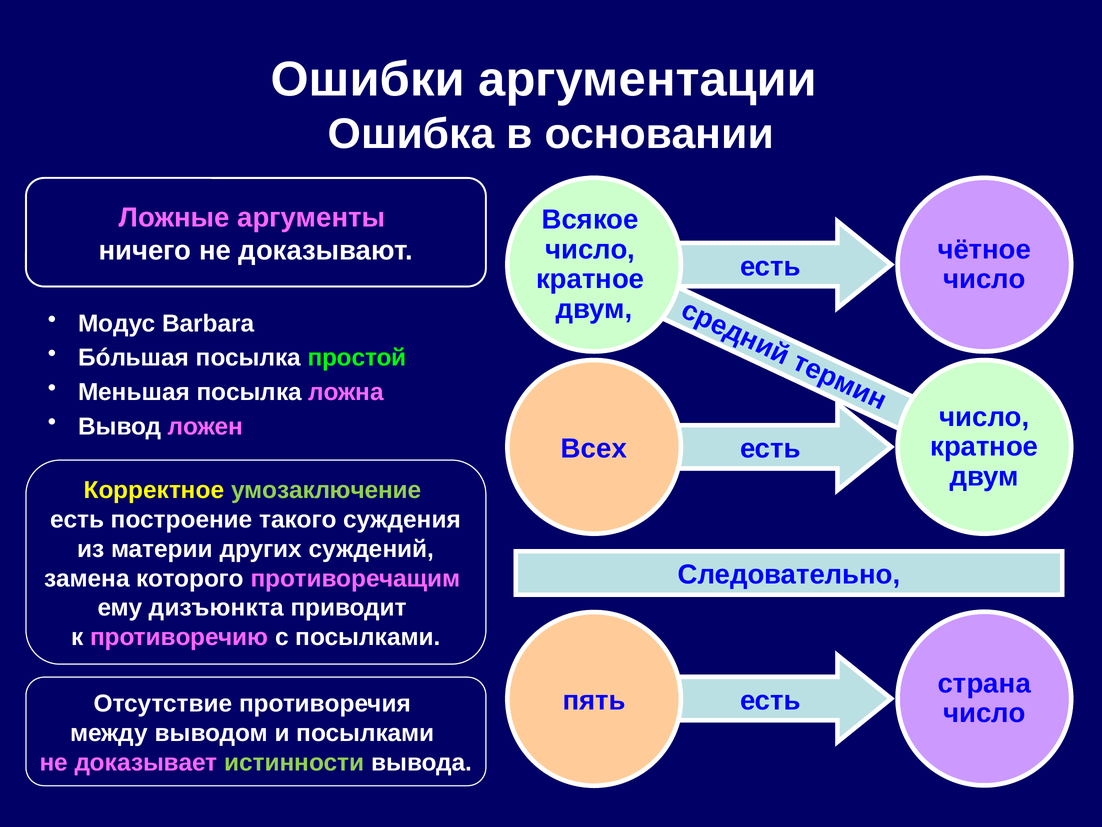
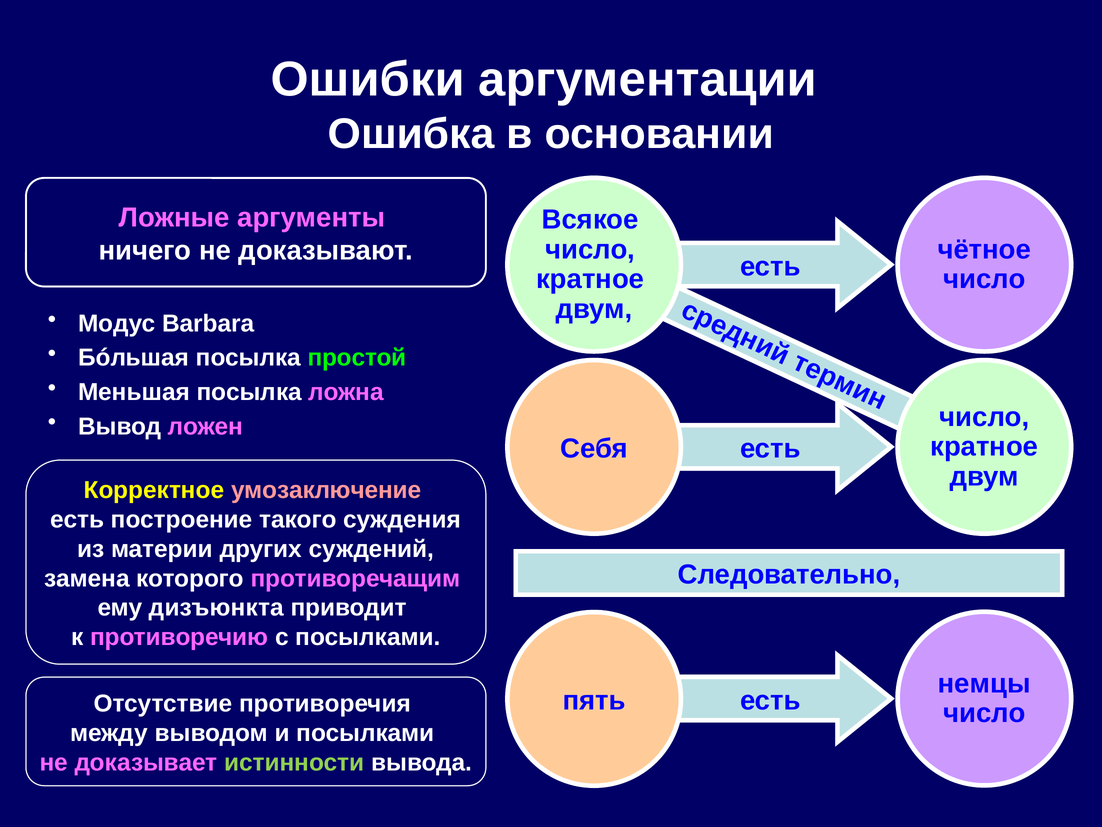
Всех: Всех -> Себя (594, 448)
умозаключение colour: light green -> pink (326, 490)
страна: страна -> немцы (984, 683)
